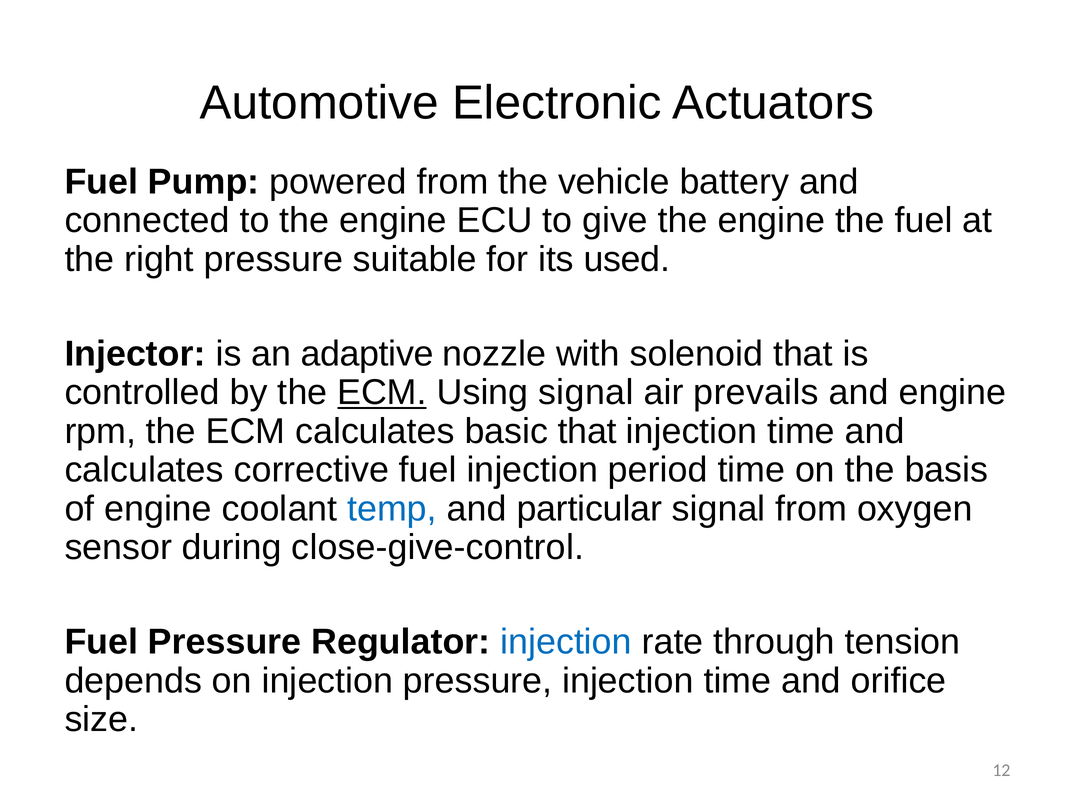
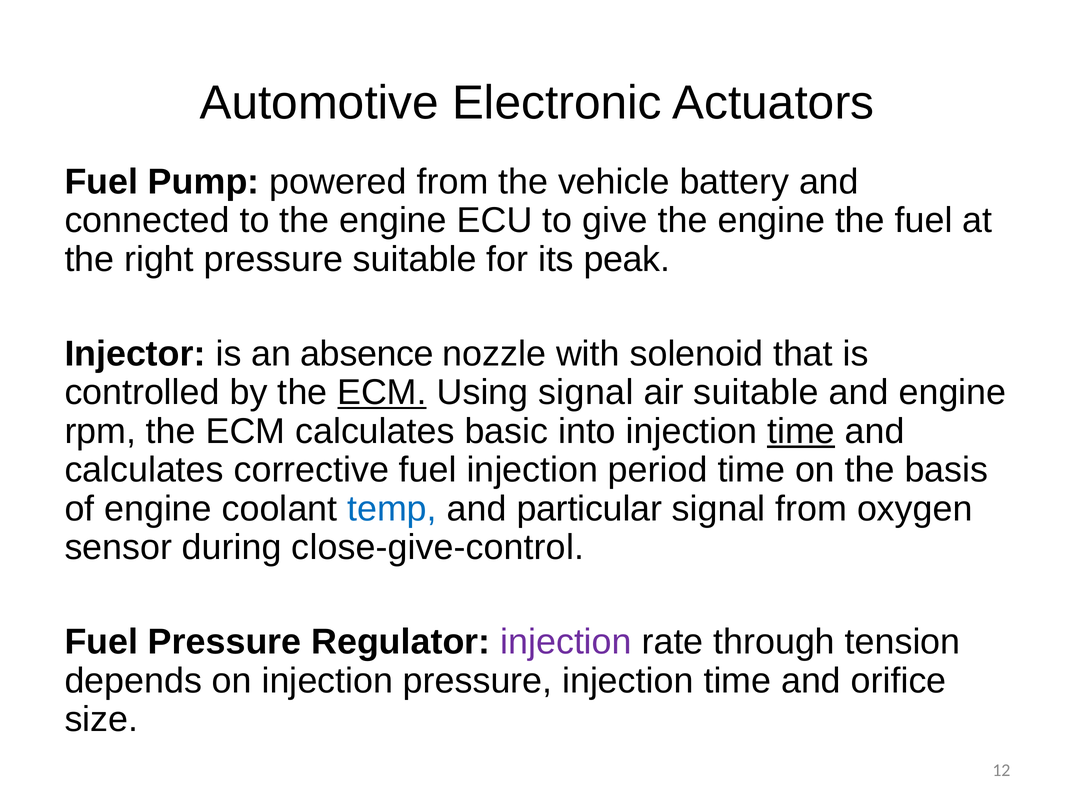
used: used -> peak (627, 259)
adaptive: adaptive -> absence (367, 354)
air prevails: prevails -> suitable (756, 392)
basic that: that -> into (587, 431)
time underline: none -> present (801, 431)
injection colour: blue -> purple (566, 642)
